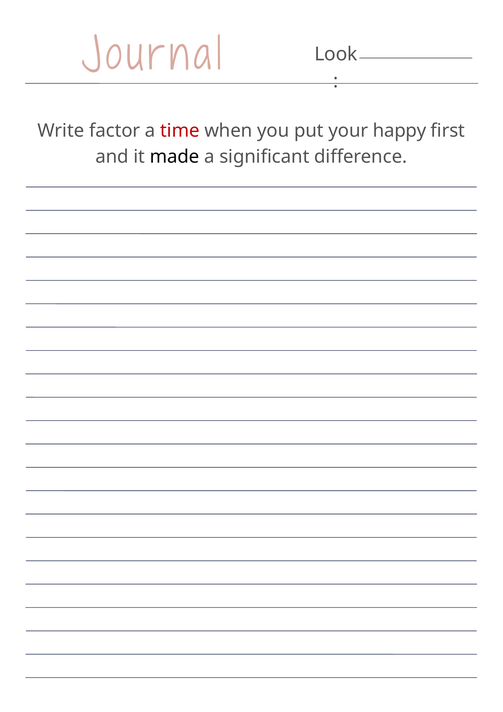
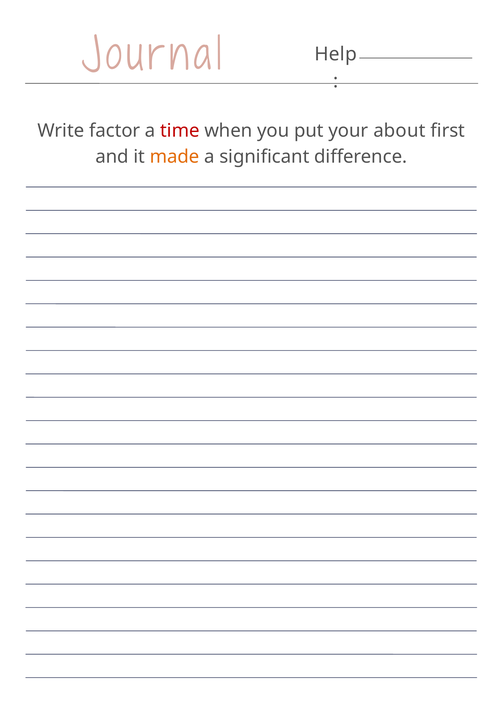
Look: Look -> Help (336, 54)
happy: happy -> about (399, 131)
made colour: black -> orange (175, 157)
